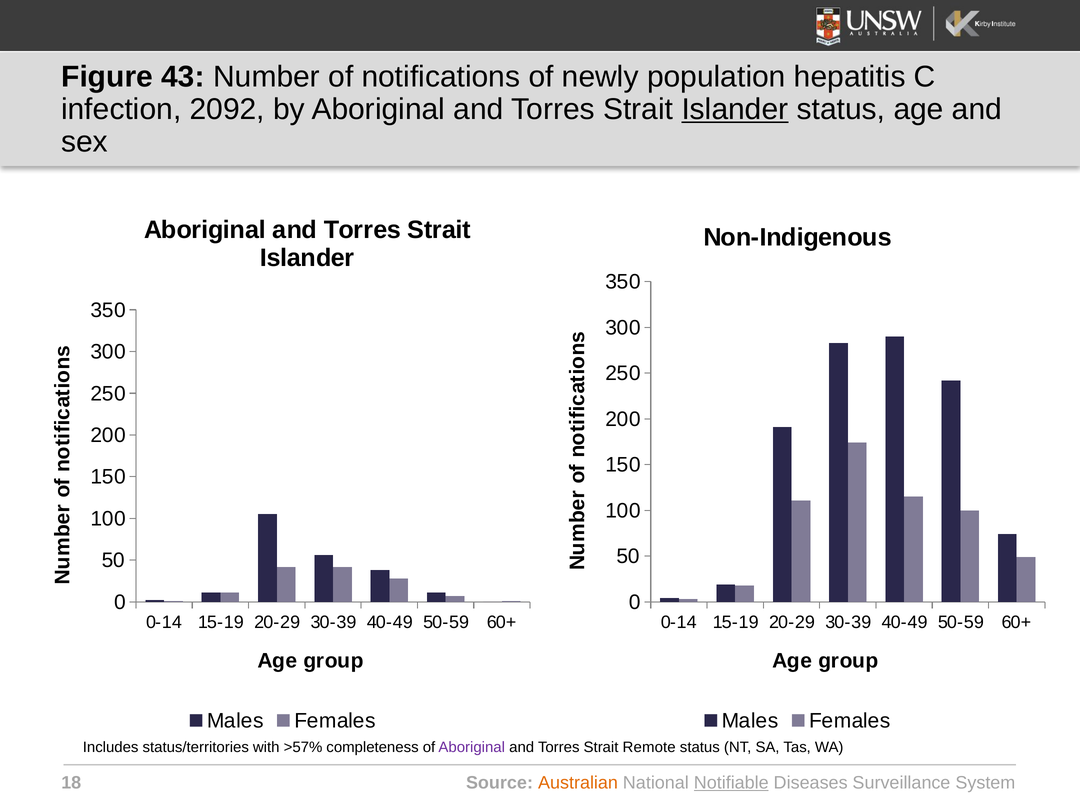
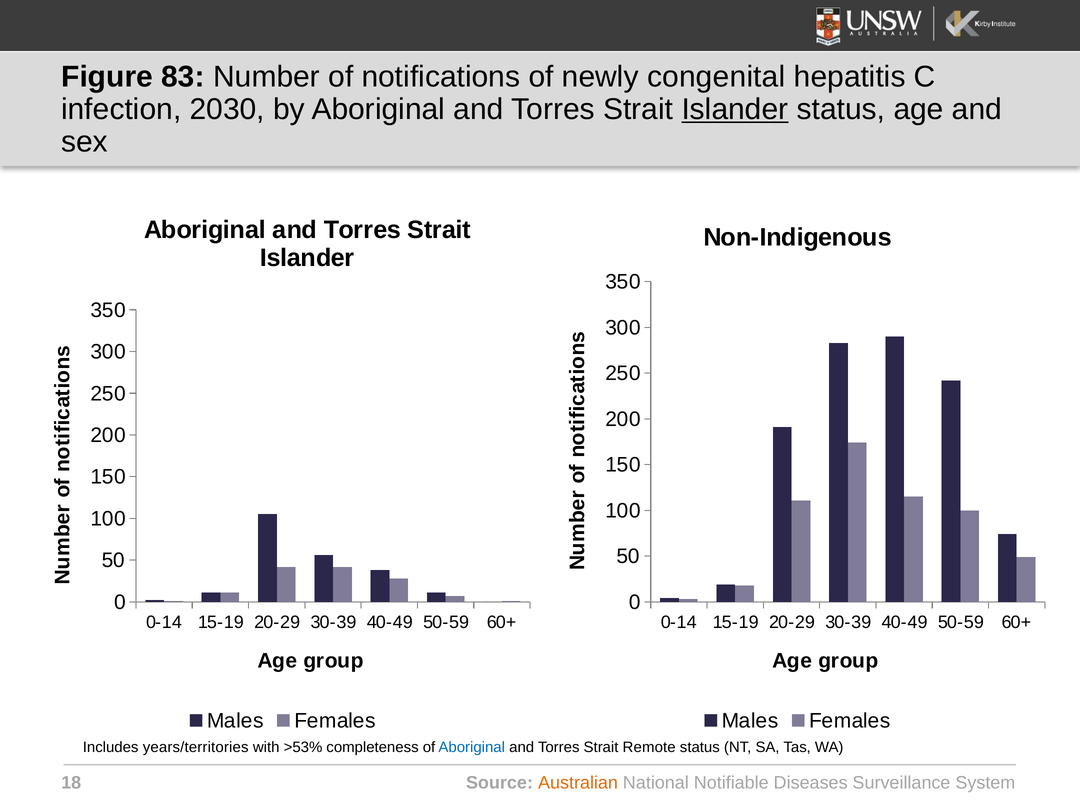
43: 43 -> 83 (183, 77)
population: population -> congenital (716, 77)
2092: 2092 -> 2030 (227, 109)
status/territories: status/territories -> years/territories (196, 747)
>57%: >57% -> >53% (303, 747)
Aboriginal colour: purple -> blue (472, 747)
Notifiable underline: present -> none (731, 783)
